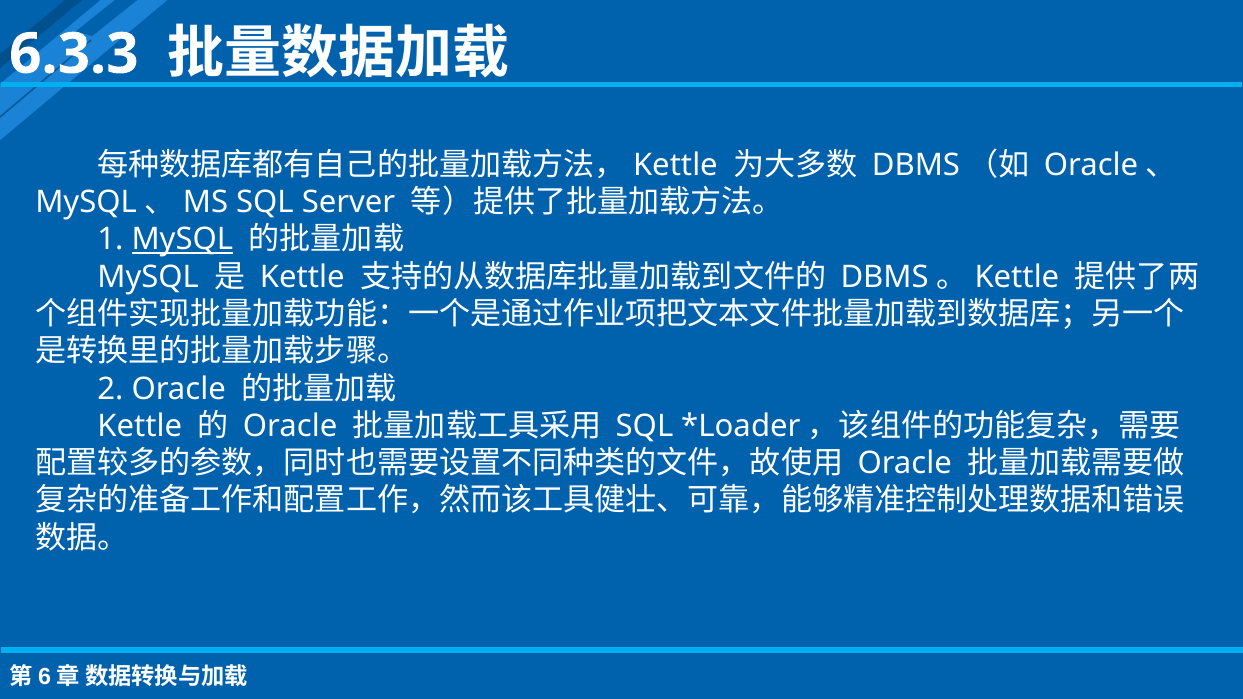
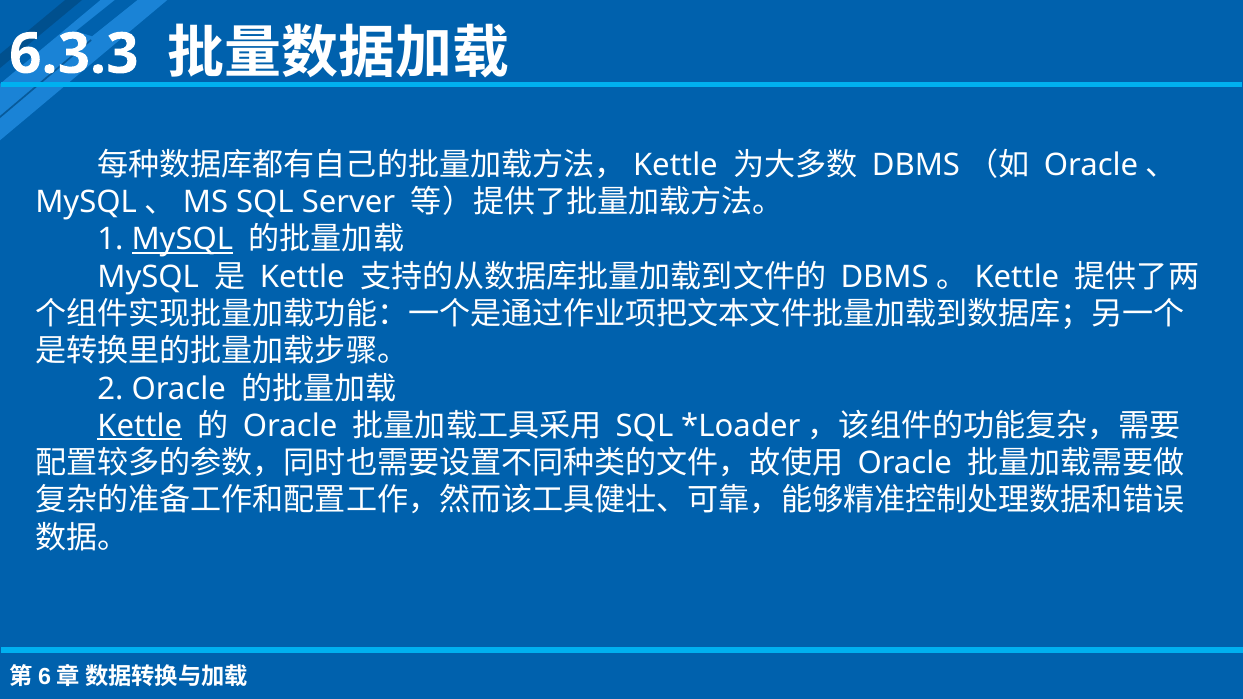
Kettle underline: none -> present (140, 426)
